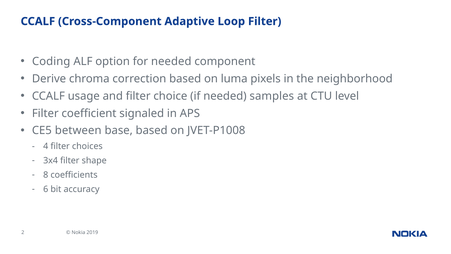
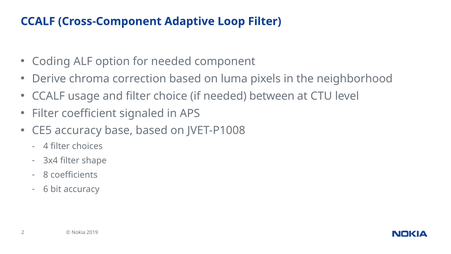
samples: samples -> between (272, 96)
CE5 between: between -> accuracy (78, 130)
